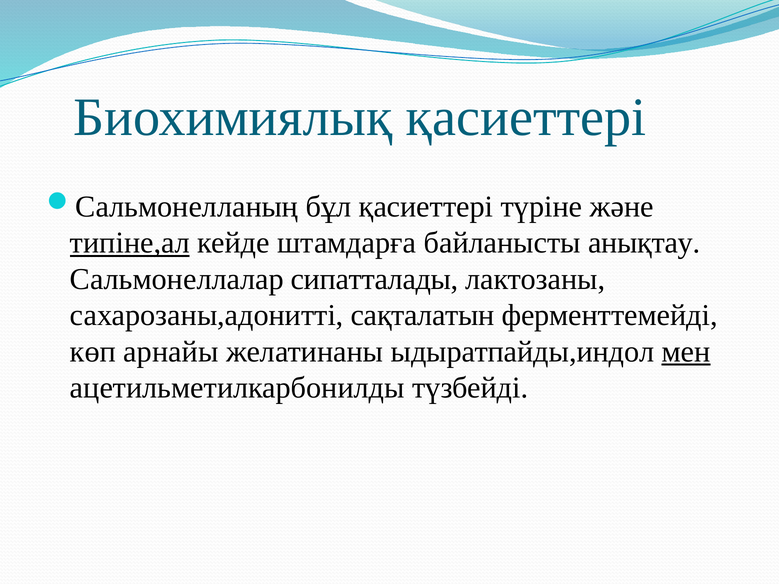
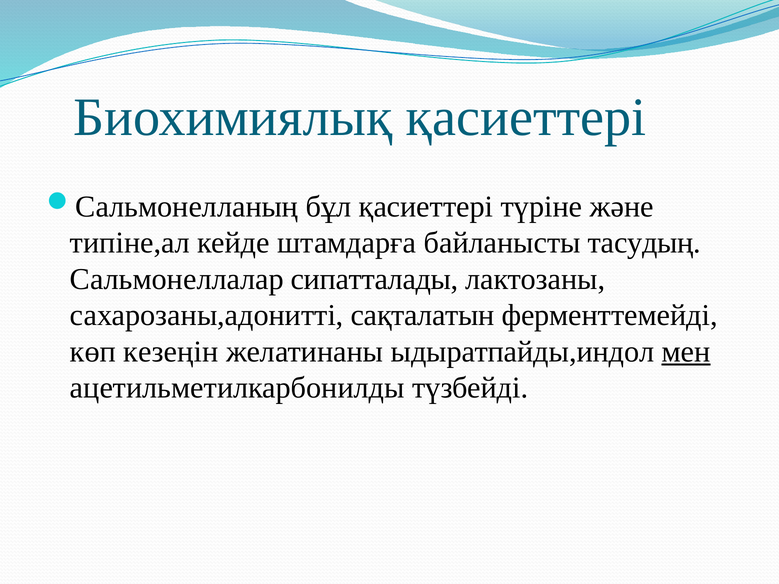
типіне,ал underline: present -> none (130, 243)
анықтау: анықтау -> тасудың (644, 243)
арнайы: арнайы -> кезеңін (171, 352)
